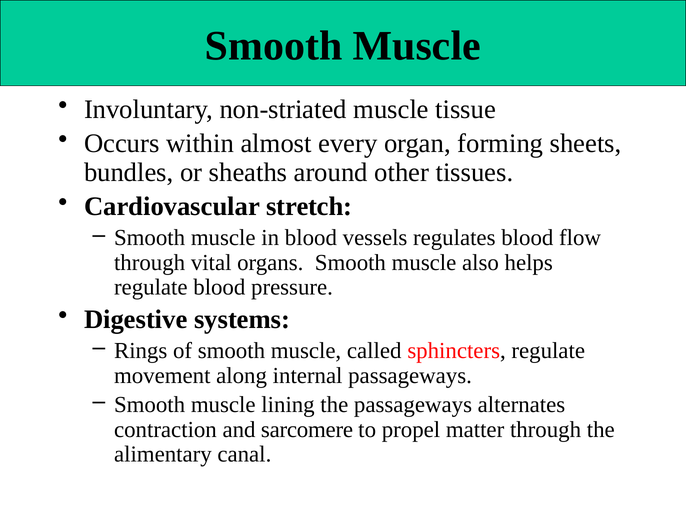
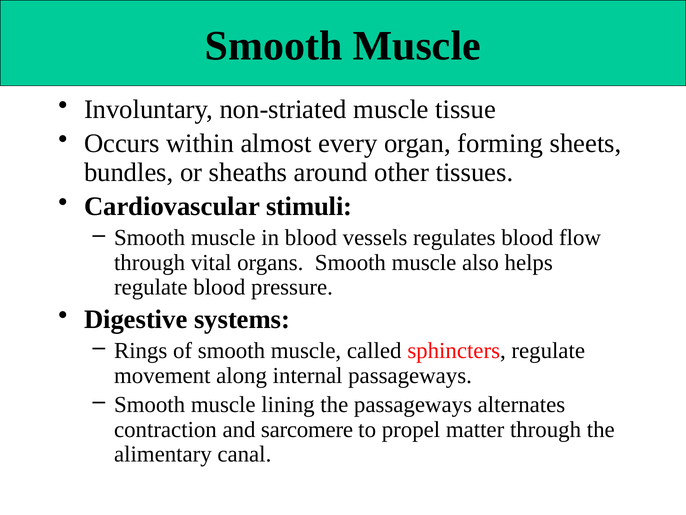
stretch: stretch -> stimuli (309, 206)
